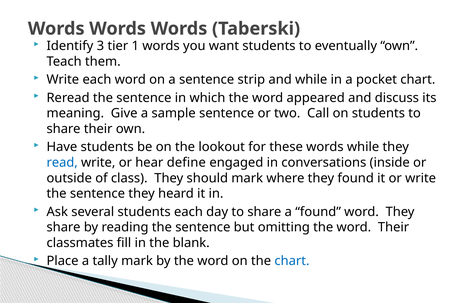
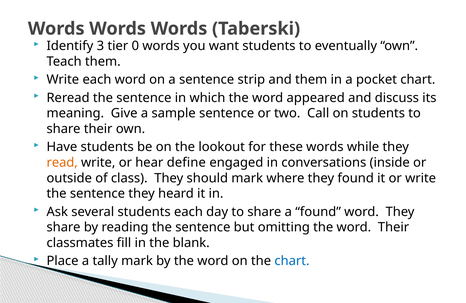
1: 1 -> 0 (135, 46)
and while: while -> them (311, 80)
read colour: blue -> orange (62, 162)
